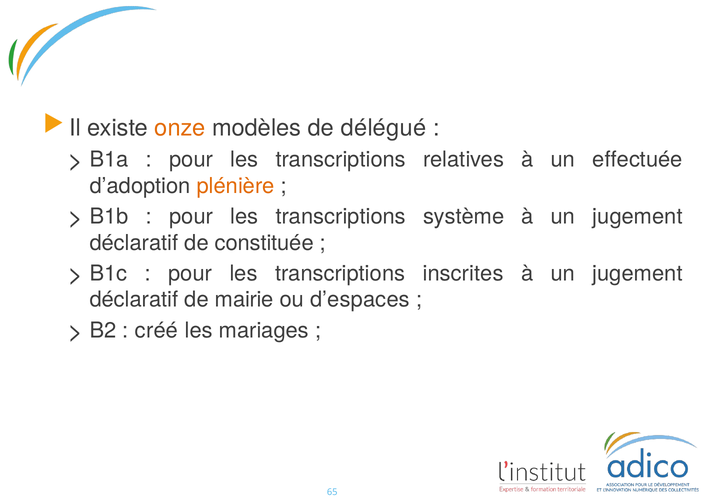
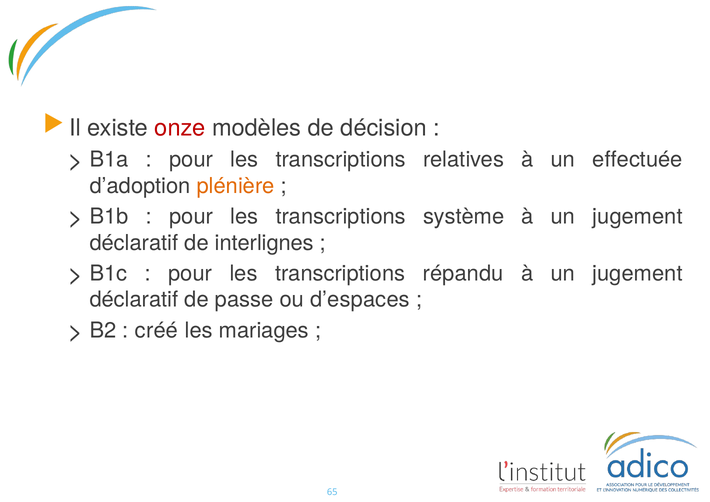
onze colour: orange -> red (180, 128)
délégué: délégué -> décision (384, 128)
constituée: constituée -> interlignes (264, 243)
inscrites: inscrites -> répandu (463, 273)
mairie: mairie -> passe (244, 300)
